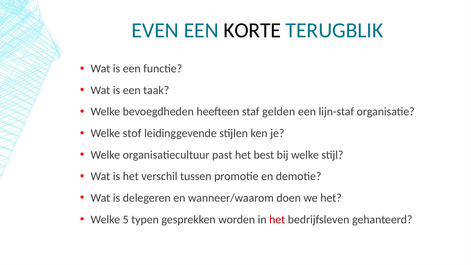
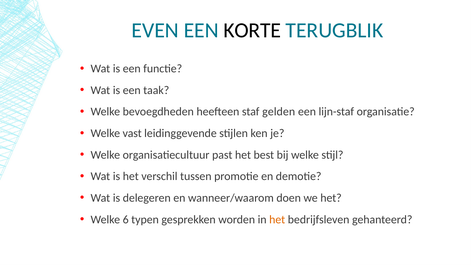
stof: stof -> vast (132, 133)
5: 5 -> 6 (126, 219)
het colour: red -> orange (277, 219)
